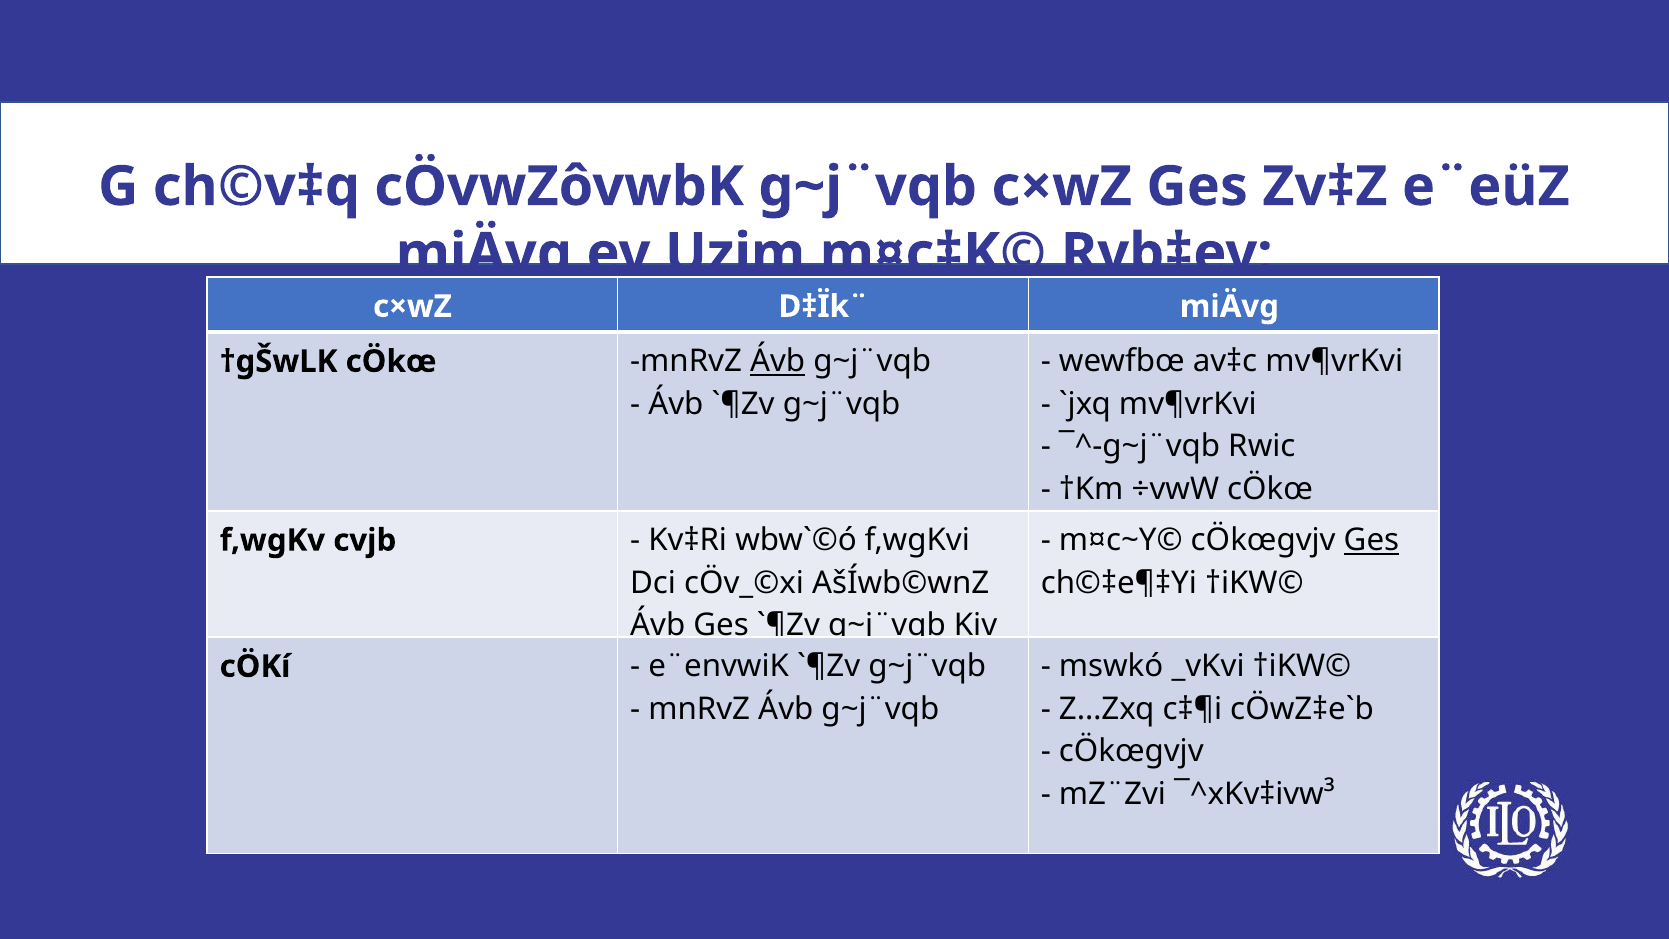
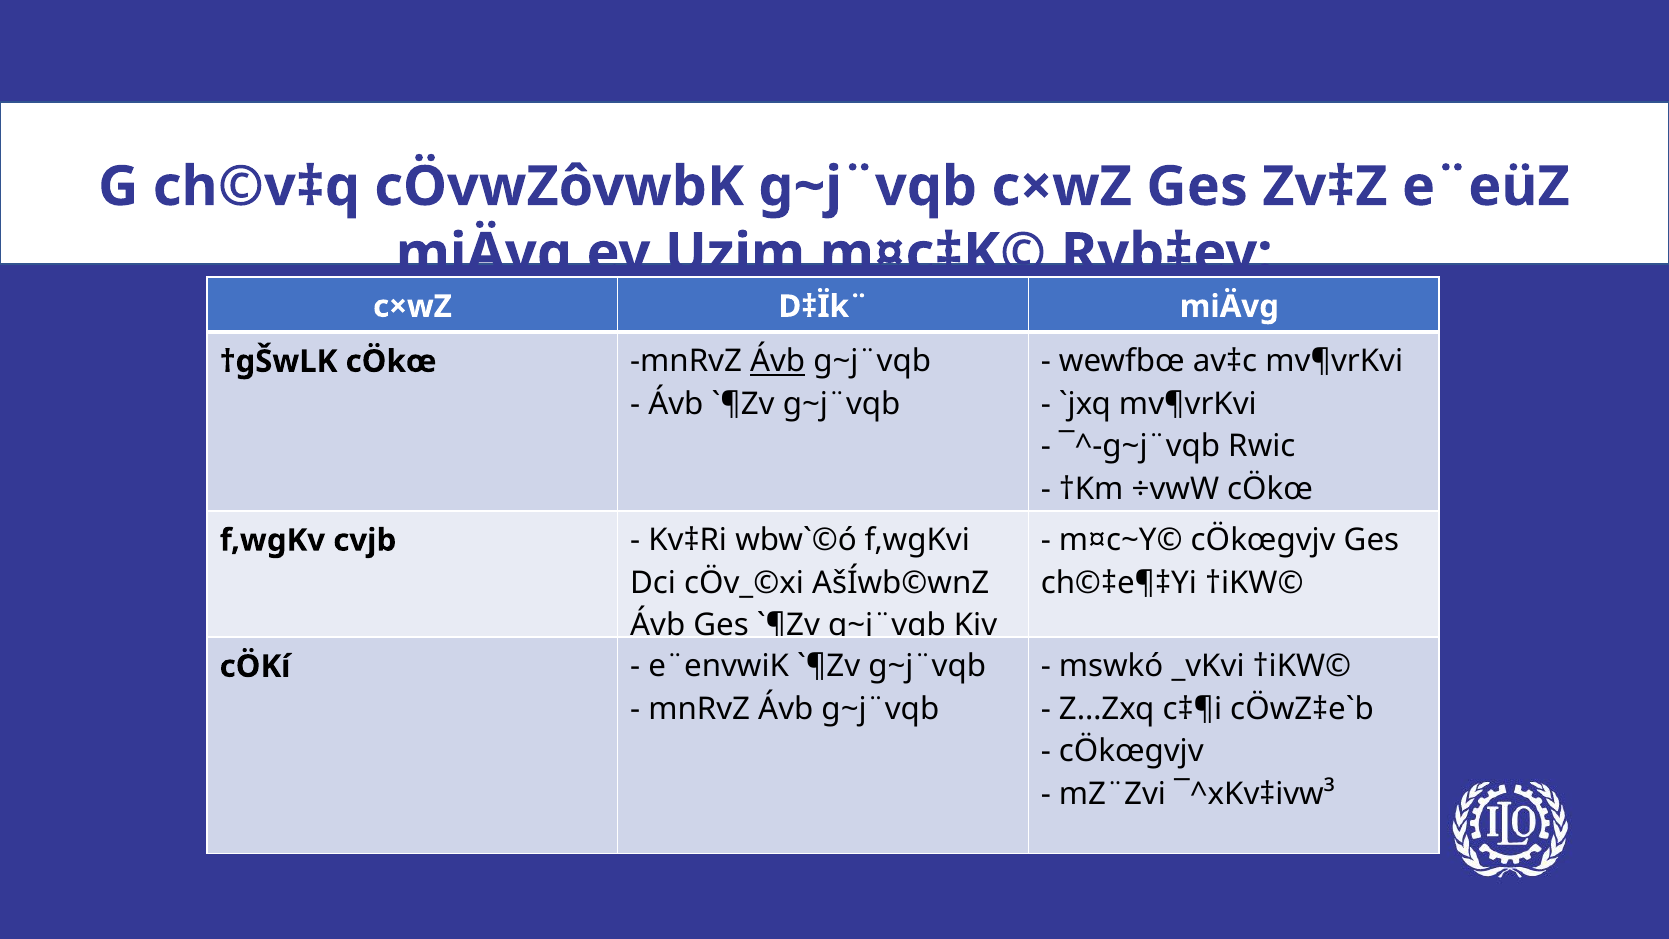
Ges underline: present -> none (1371, 540)
